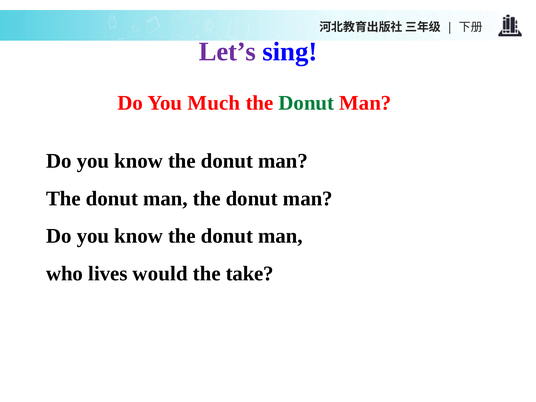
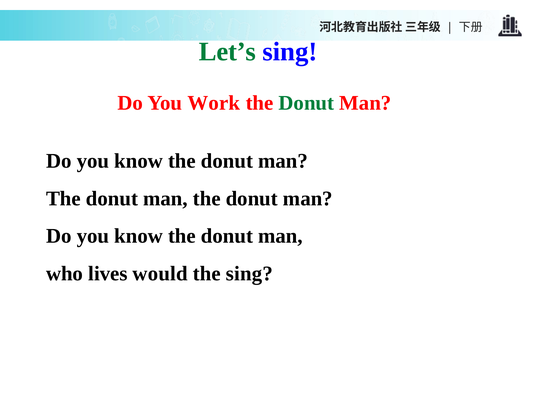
Let’s colour: purple -> green (227, 52)
Much: Much -> Work (214, 103)
the take: take -> sing (249, 274)
